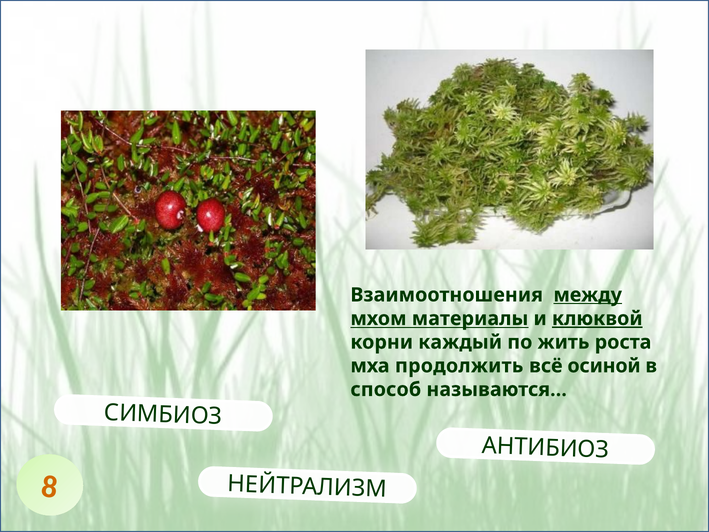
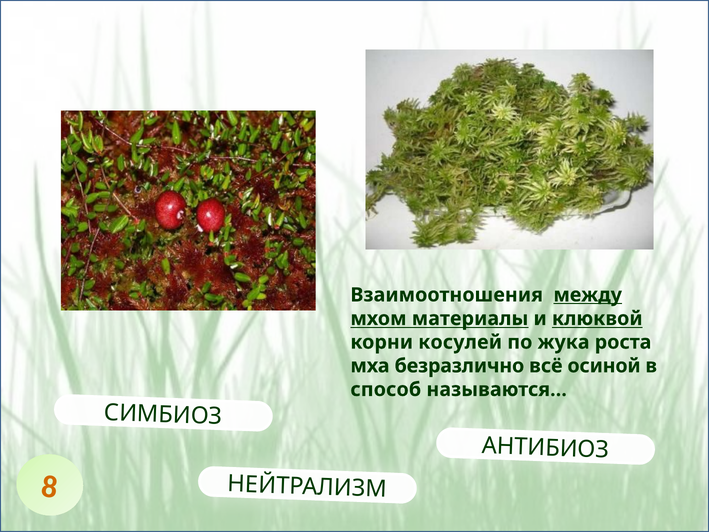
клюквой underline: present -> none (597, 318)
каждый: каждый -> косулей (460, 342)
жить: жить -> жука (564, 342)
продолжить: продолжить -> безразлично (459, 366)
